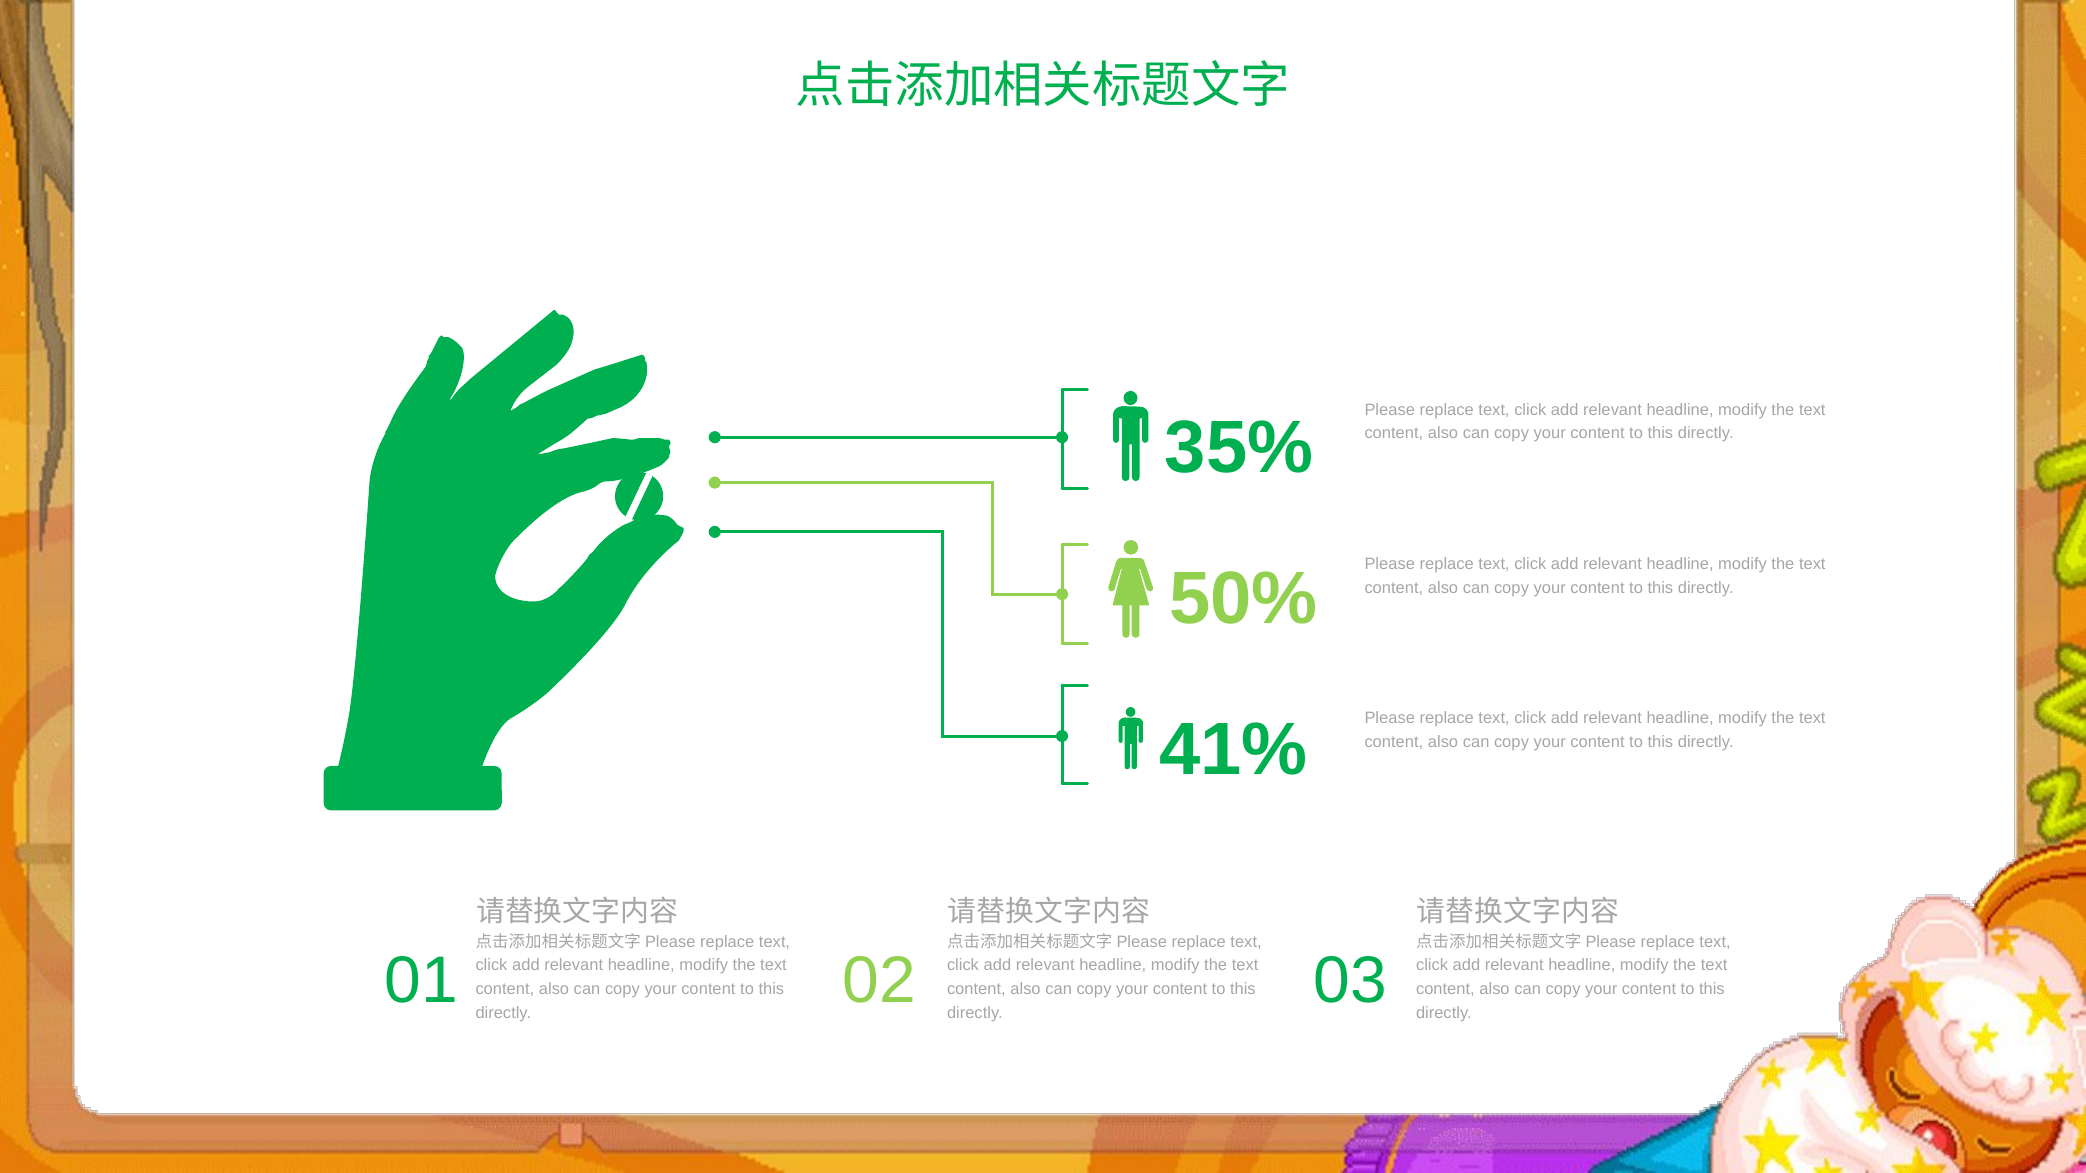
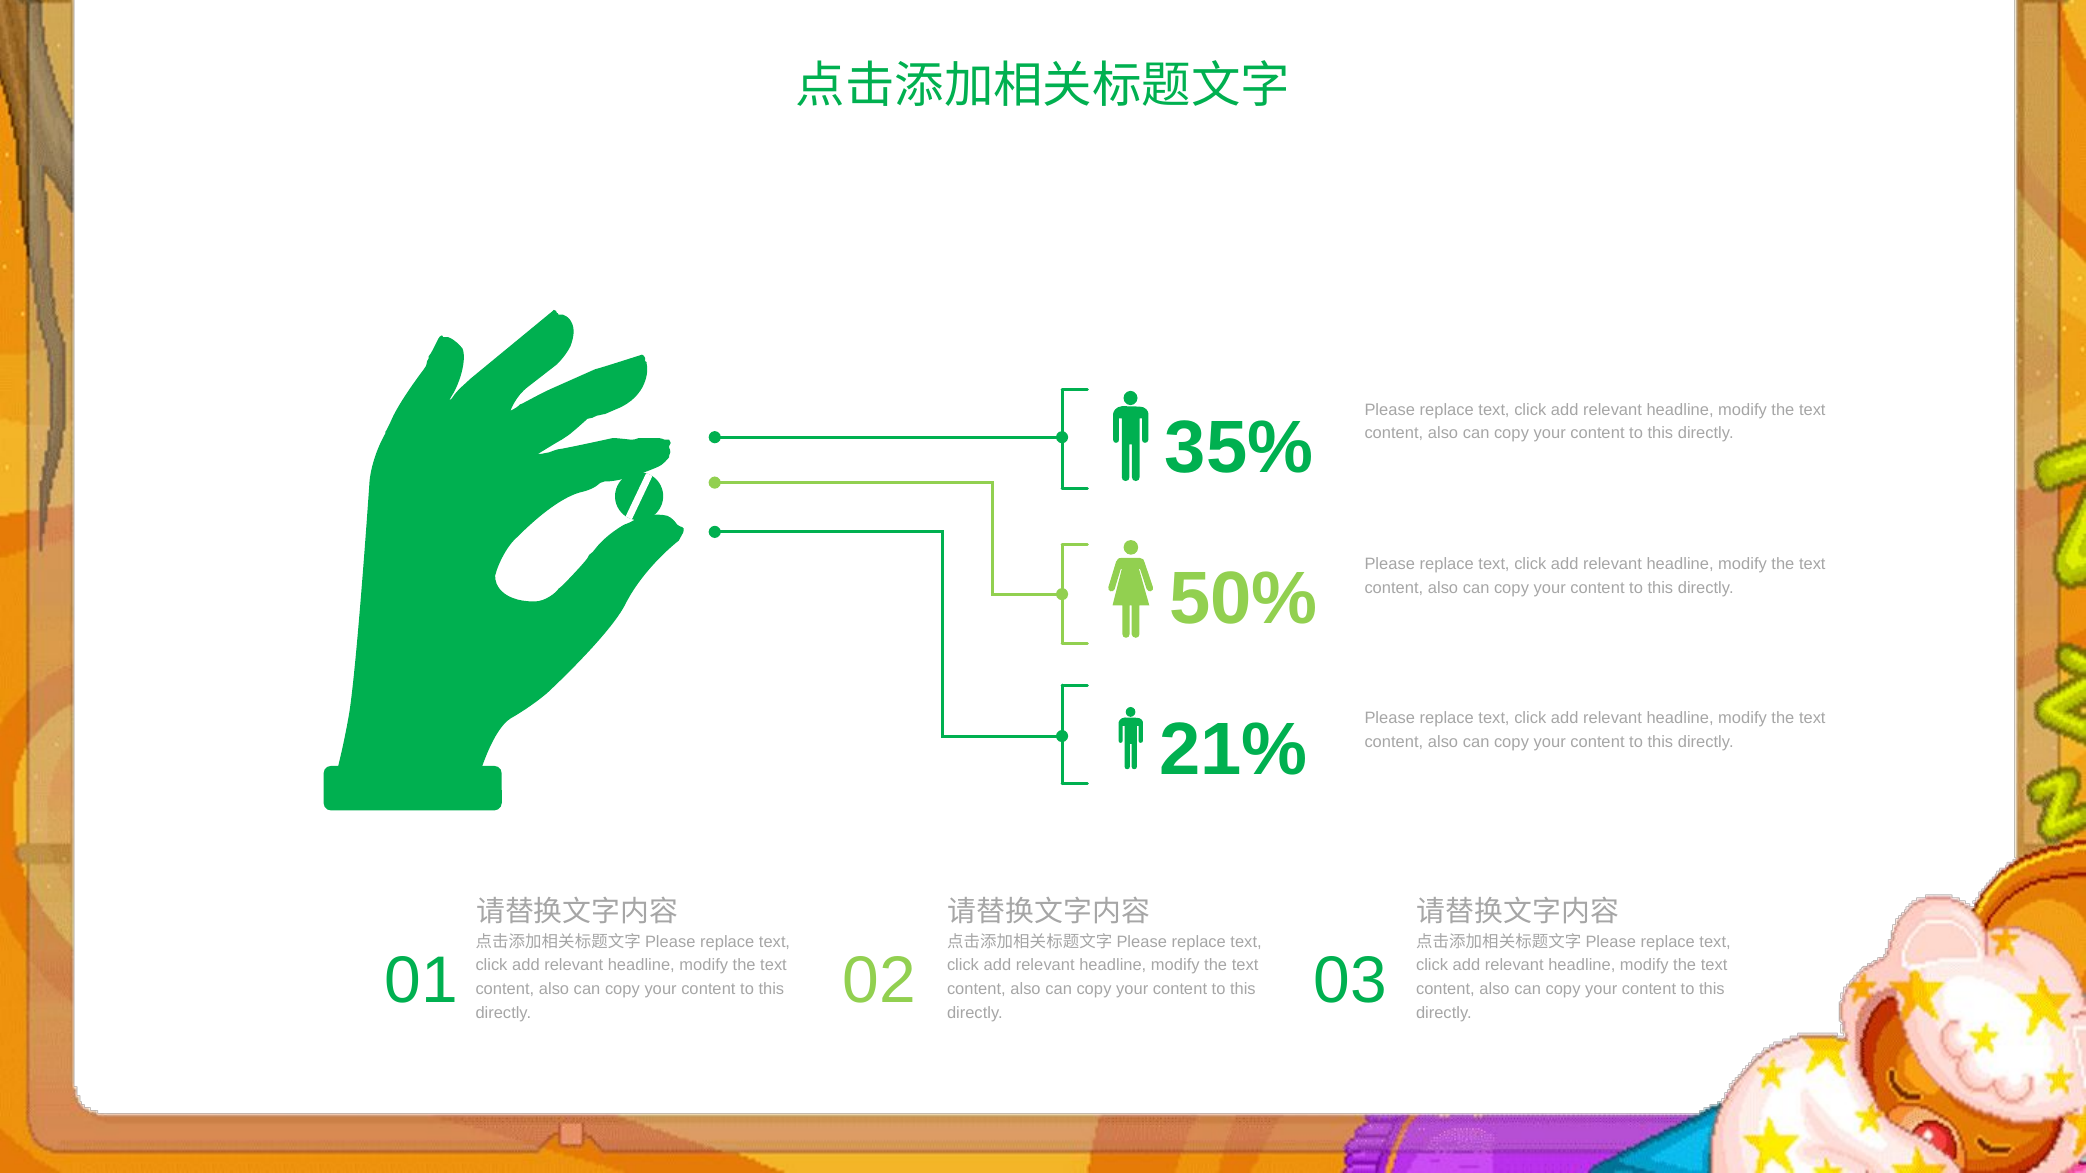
41%: 41% -> 21% (1233, 750)
